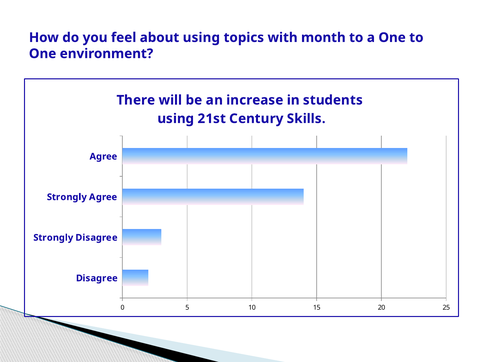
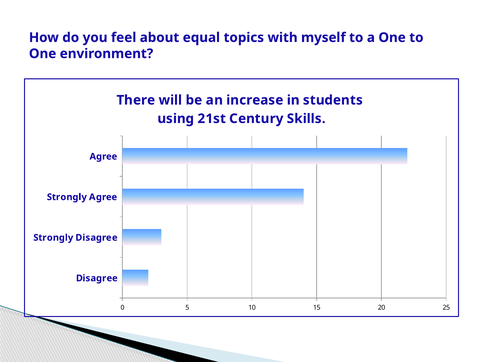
about using: using -> equal (201, 38)
month: month -> myself (323, 38)
